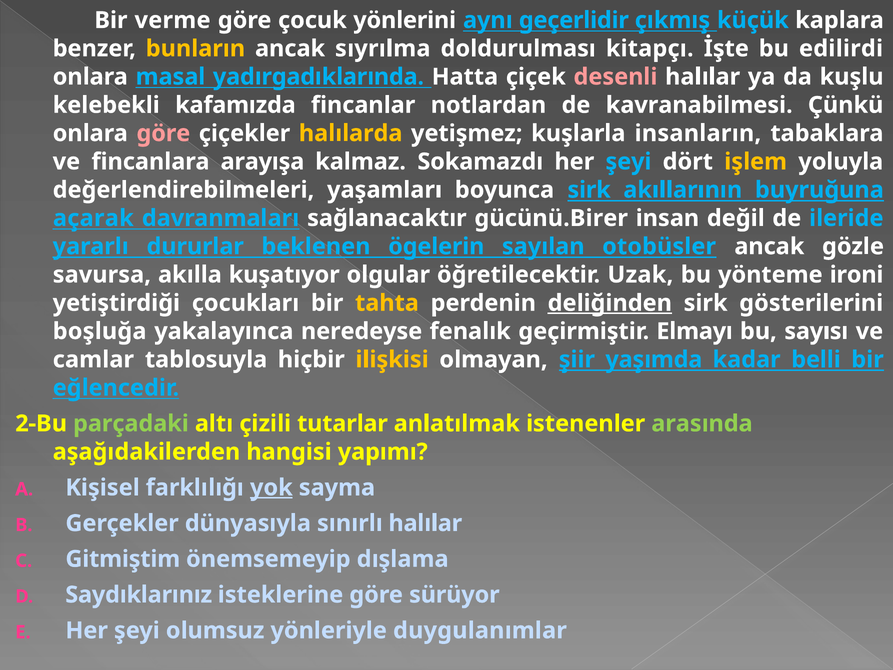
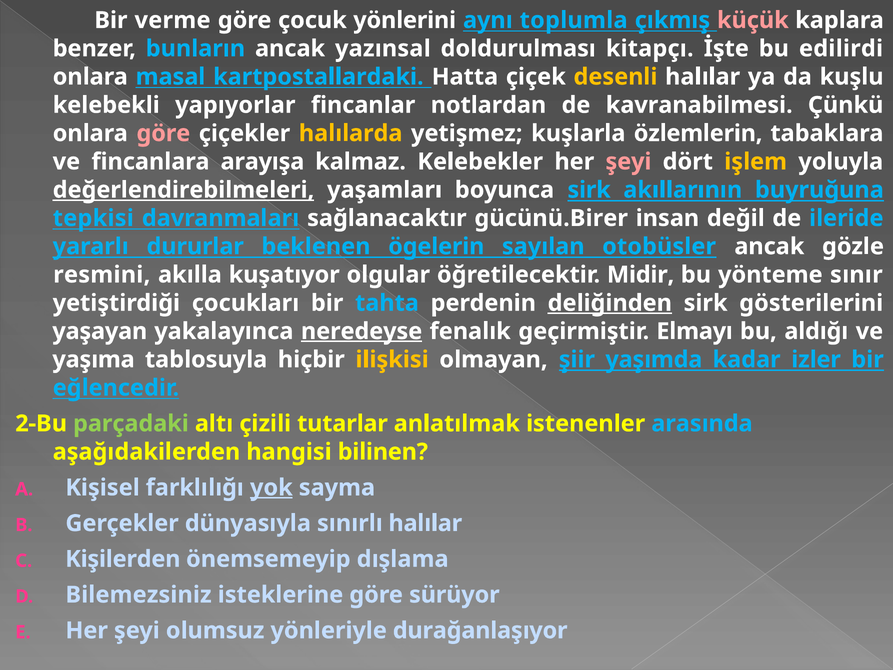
geçerlidir: geçerlidir -> toplumla (574, 20)
küçük colour: light blue -> pink (753, 20)
bunların colour: yellow -> light blue (195, 49)
sıyrılma: sıyrılma -> yazınsal (383, 49)
yadırgadıklarında: yadırgadıklarında -> kartpostallardaki (318, 77)
desenli colour: pink -> yellow (615, 77)
kafamızda: kafamızda -> yapıyorlar (235, 105)
insanların: insanların -> özlemlerin (698, 133)
Sokamazdı: Sokamazdı -> Kelebekler (480, 162)
şeyi colour: light blue -> pink (628, 162)
değerlendirebilmeleri underline: none -> present (183, 190)
açarak: açarak -> tepkisi (93, 218)
savursa: savursa -> resmini (102, 275)
Uzak: Uzak -> Midir (641, 275)
ironi: ironi -> sınır (856, 275)
tahta colour: yellow -> light blue (387, 303)
boşluğa: boşluğa -> yaşayan (100, 331)
neredeyse underline: none -> present (362, 331)
sayısı: sayısı -> aldığı (816, 331)
camlar: camlar -> yaşıma (94, 359)
belli: belli -> izler (816, 359)
arasında colour: light green -> light blue (702, 423)
yapımı: yapımı -> bilinen (383, 452)
Gitmiştim: Gitmiştim -> Kişilerden (123, 559)
Saydıklarınız: Saydıklarınız -> Bilemezsiniz (139, 595)
duygulanımlar: duygulanımlar -> durağanlaşıyor (480, 630)
